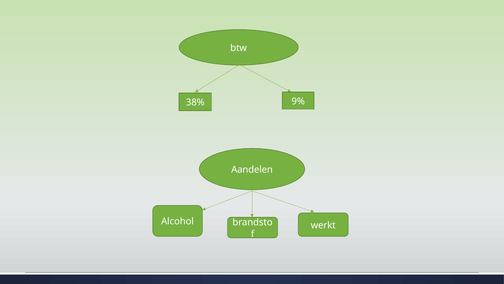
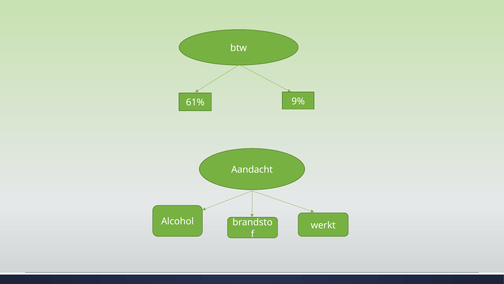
38%: 38% -> 61% (195, 102)
Aandelen: Aandelen -> Aandacht (252, 169)
